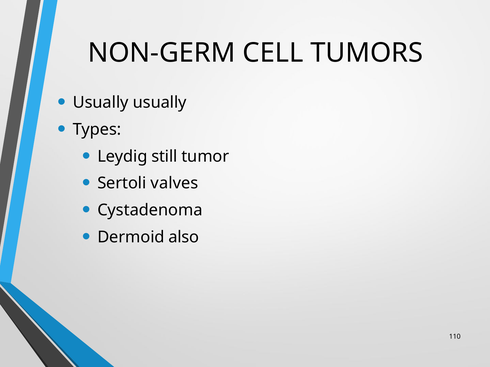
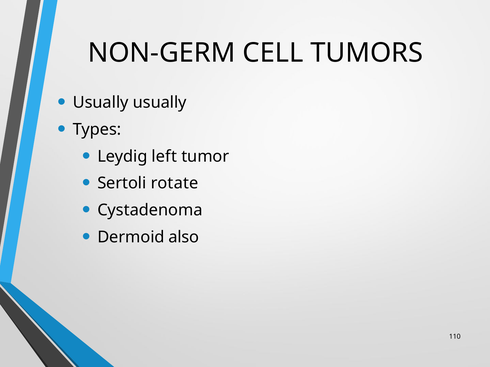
still: still -> left (164, 157)
valves: valves -> rotate (175, 184)
